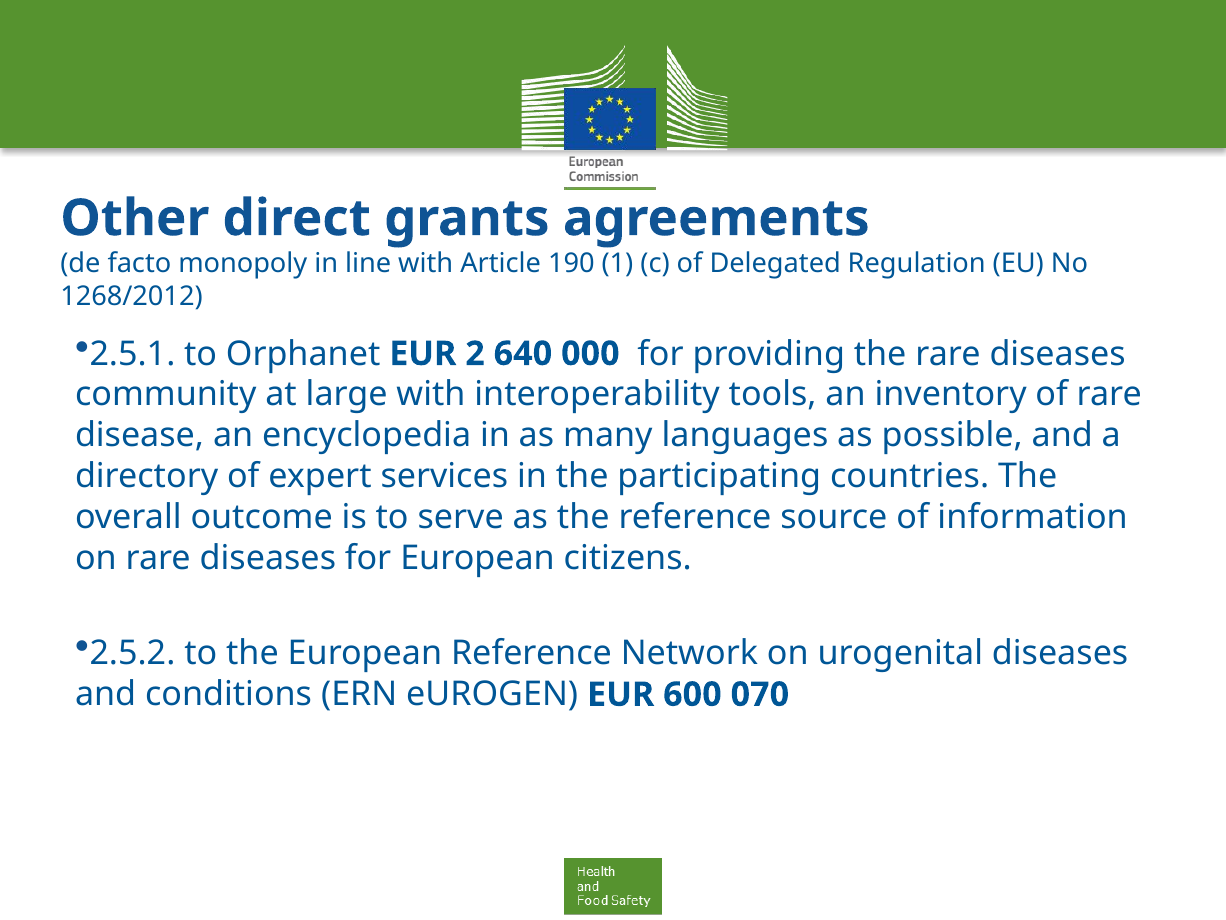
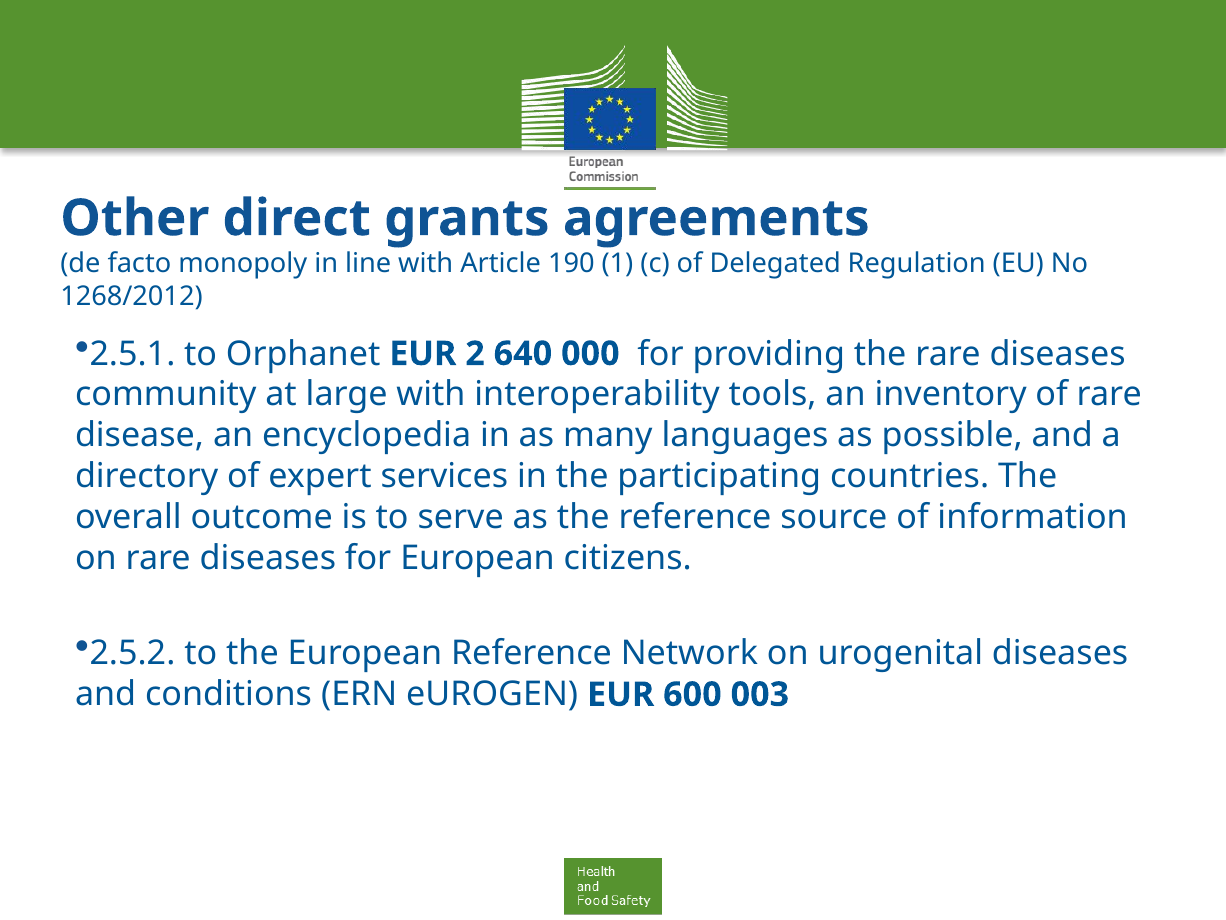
070: 070 -> 003 (760, 694)
